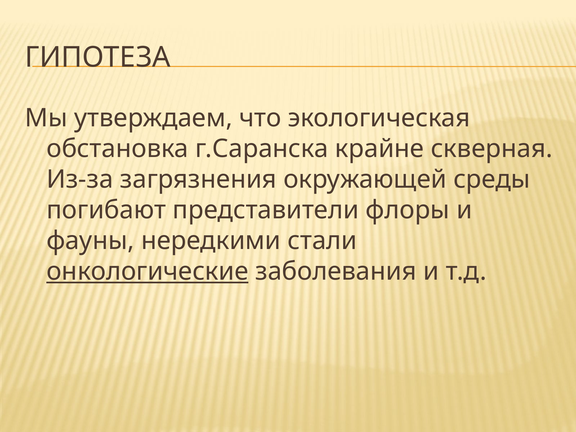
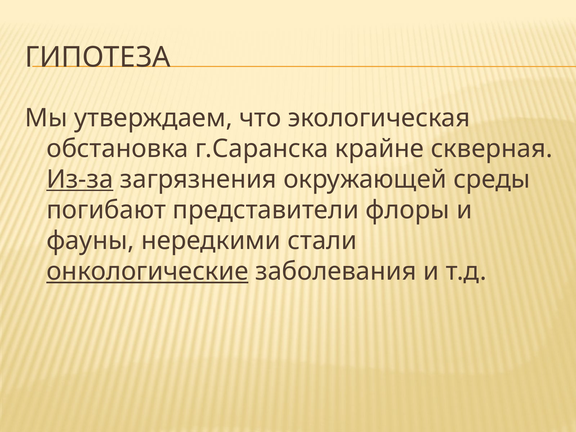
Из-за underline: none -> present (80, 179)
